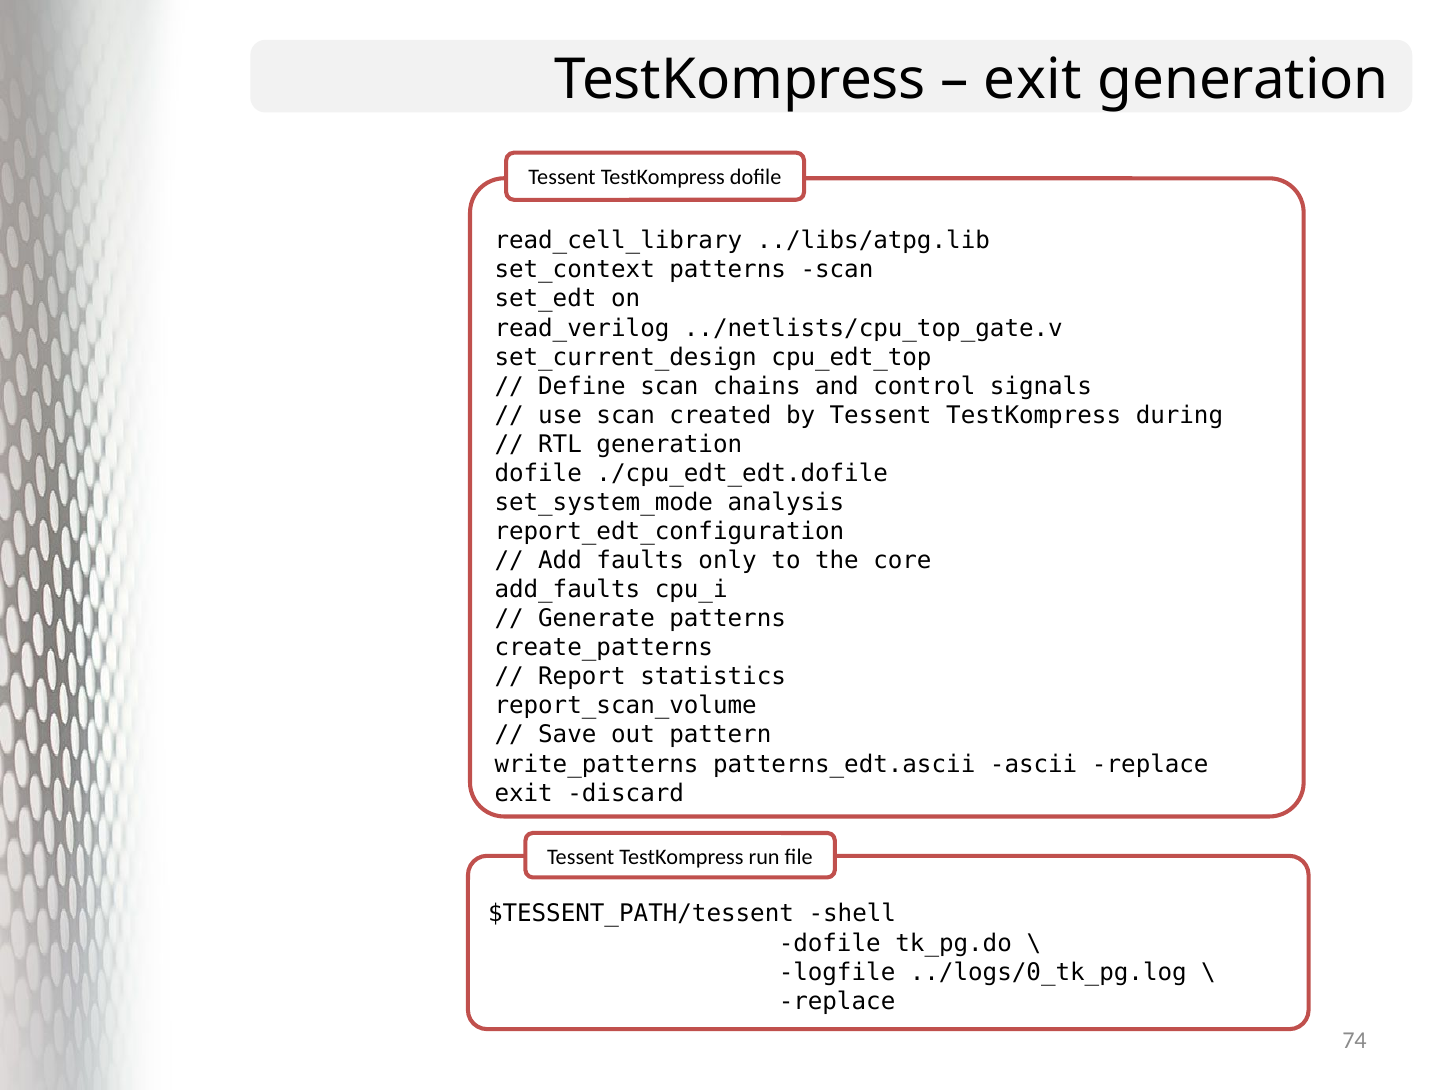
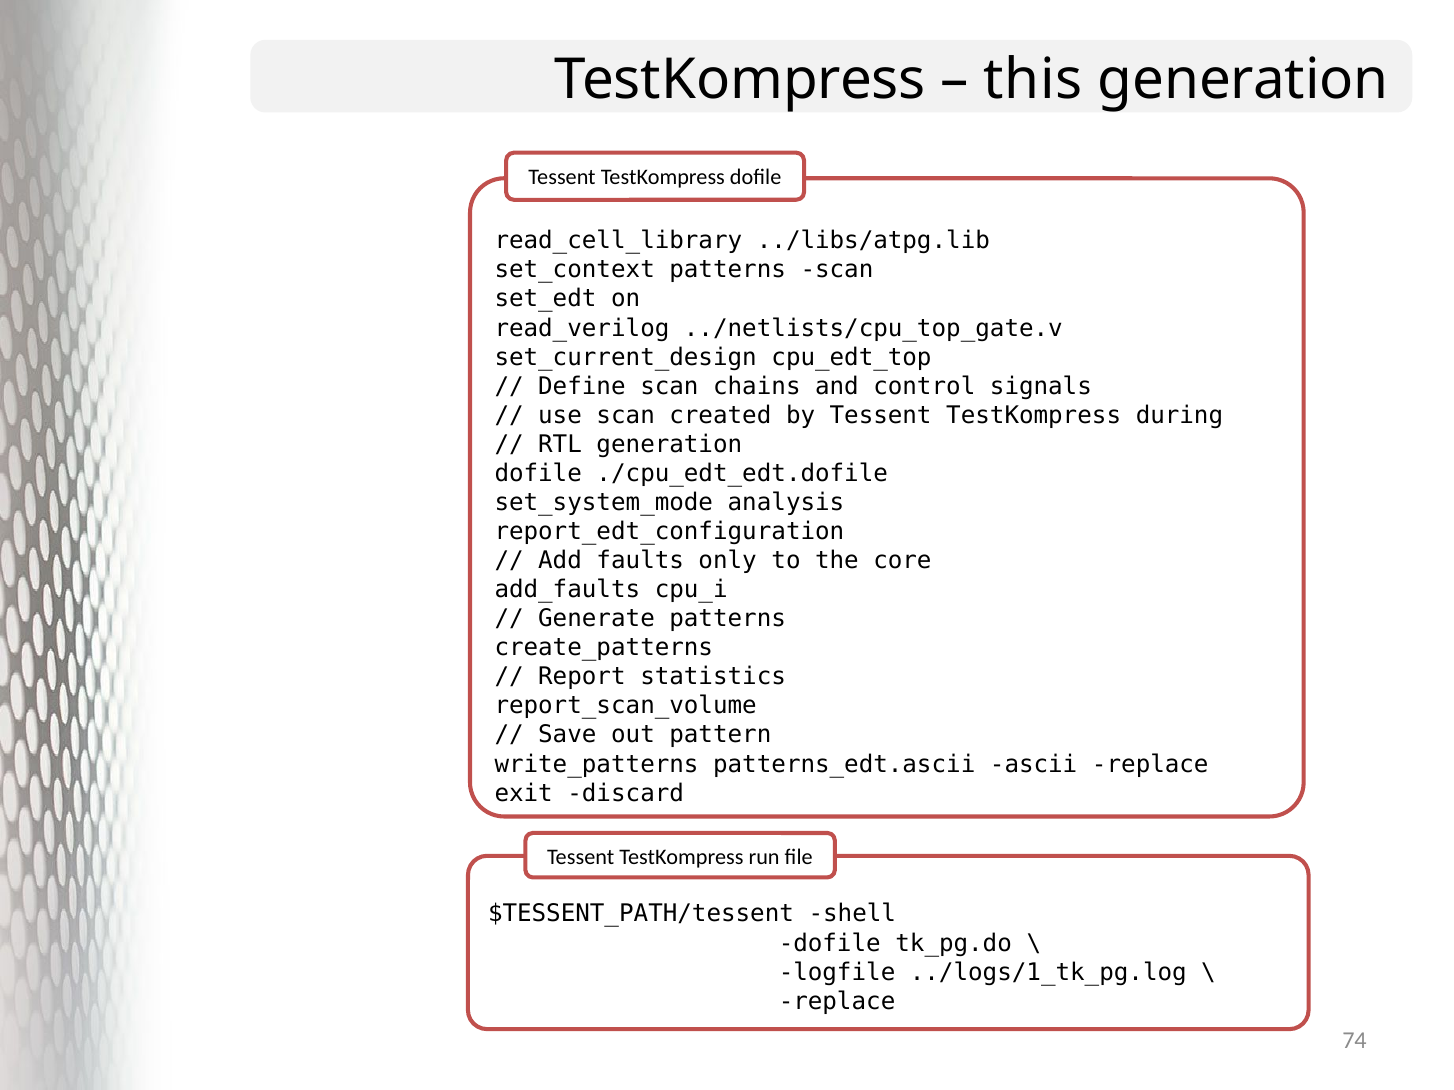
exit: exit -> this (1033, 80)
../logs/0_tk_pg.log: ../logs/0_tk_pg.log -> ../logs/1_tk_pg.log (1048, 973)
